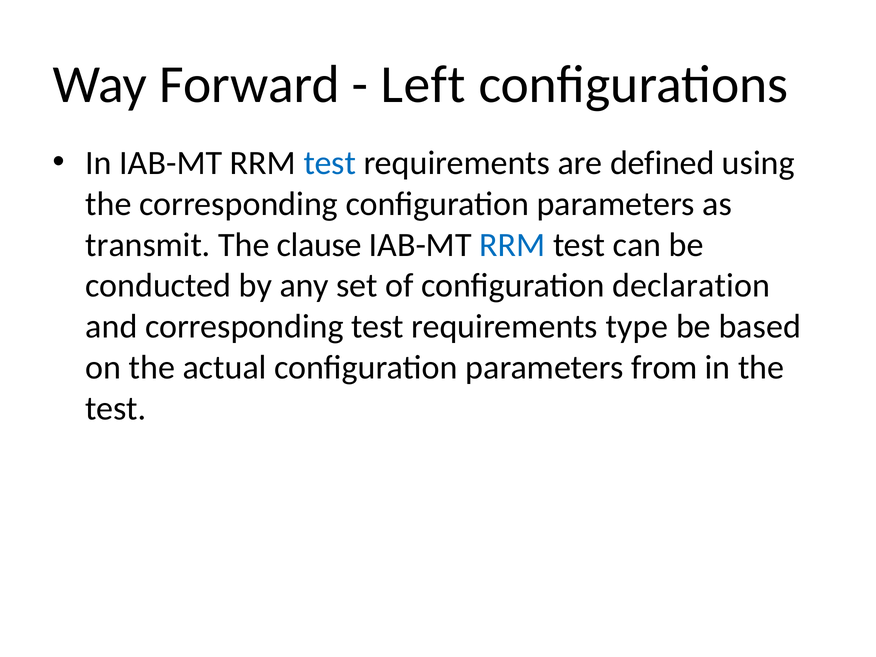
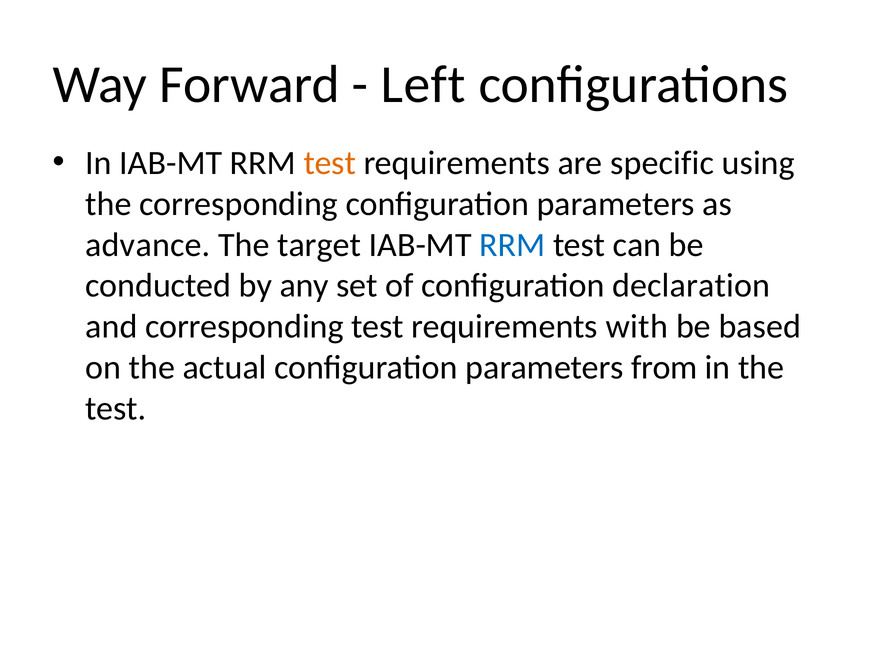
test colour: blue -> orange (330, 163)
defined: defined -> specific (662, 163)
transmit: transmit -> advance (148, 245)
clause: clause -> target (319, 245)
type: type -> with (637, 327)
